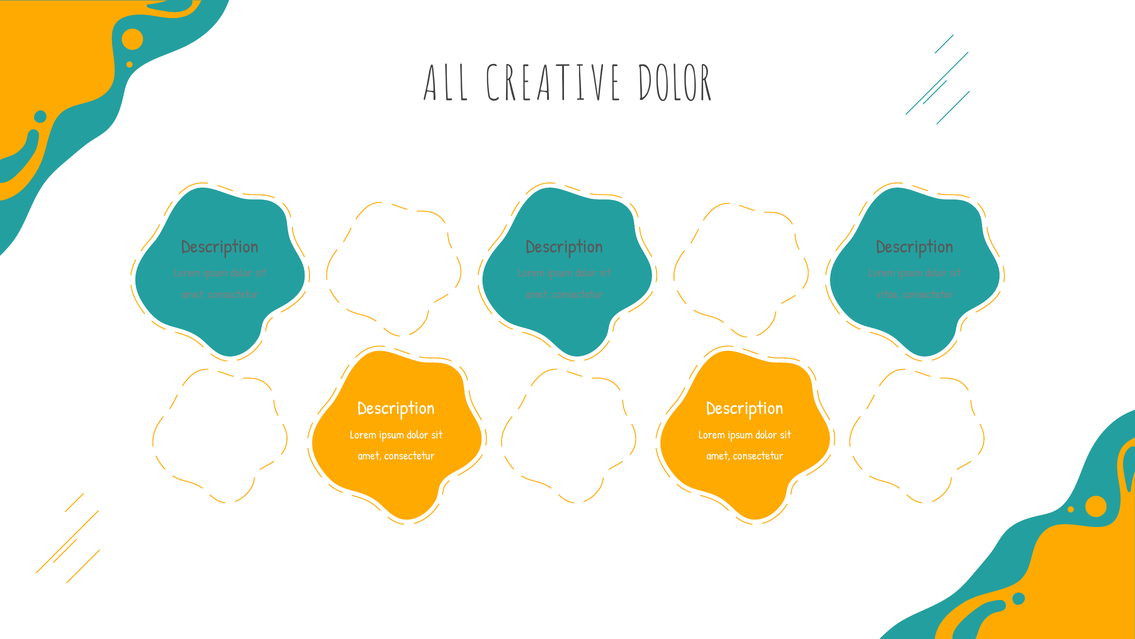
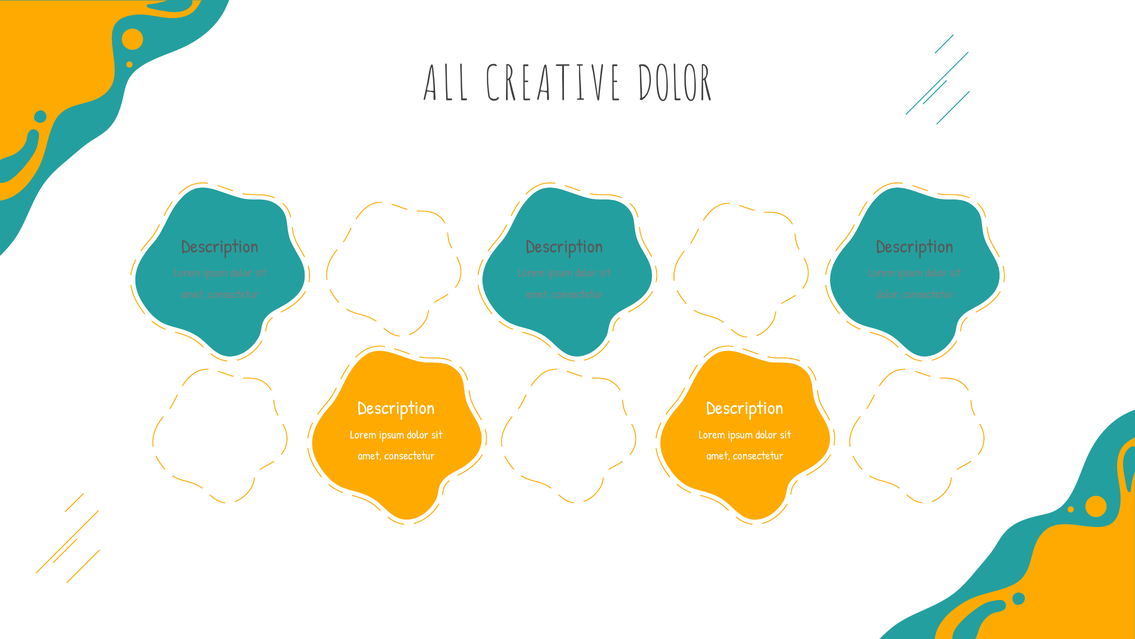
vitae: vitae -> dolor (888, 294)
